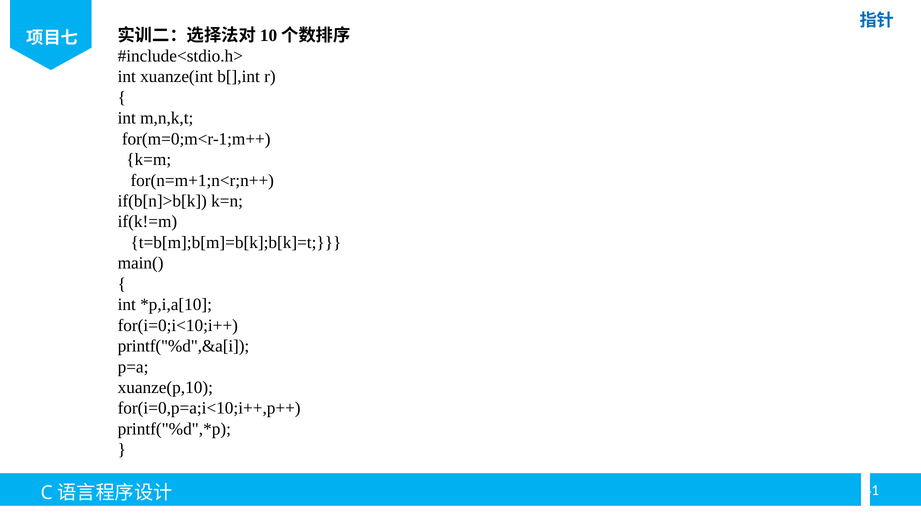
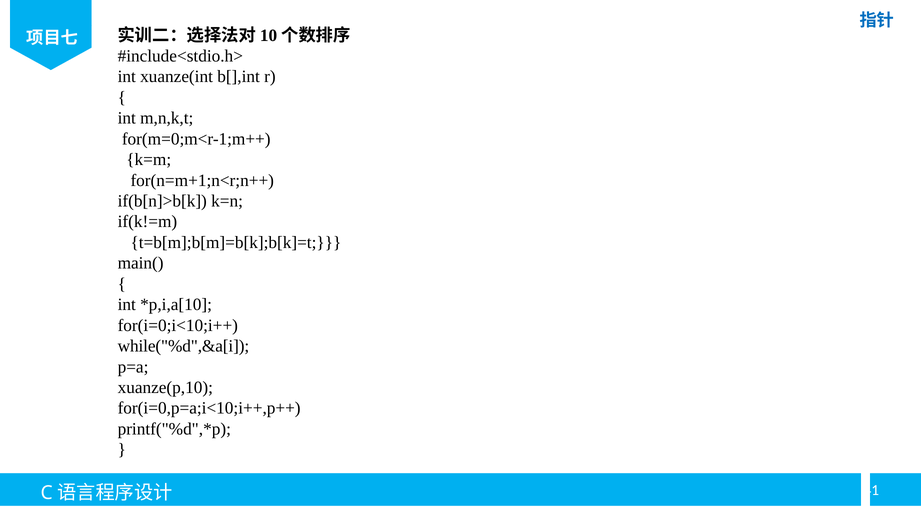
printf("%d",&a[i: printf("%d",&a[i -> while("%d",&a[i (183, 346)
